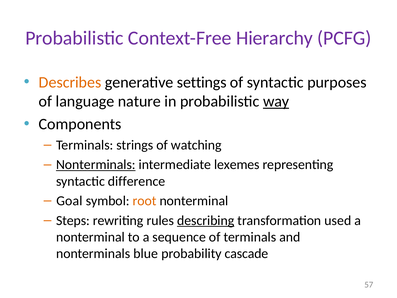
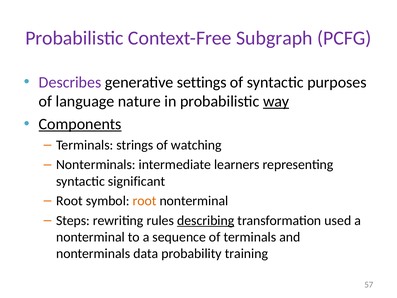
Hierarchy: Hierarchy -> Subgraph (274, 38)
Describes colour: orange -> purple (70, 82)
Components underline: none -> present (80, 124)
Nonterminals underline: present -> none (96, 165)
lexemes: lexemes -> learners (237, 165)
difference: difference -> significant (137, 181)
Goal: Goal -> Root (69, 201)
blue: blue -> data (146, 253)
cascade: cascade -> training (246, 253)
